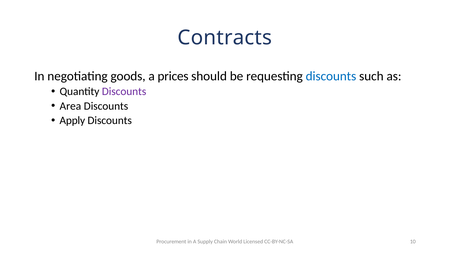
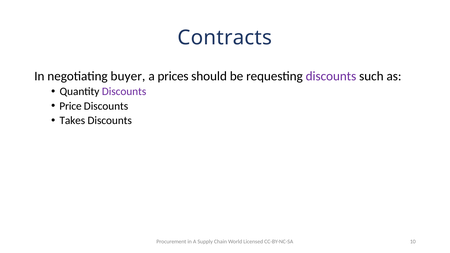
goods: goods -> buyer (128, 76)
discounts colour: blue -> purple (331, 76)
Area: Area -> Price (71, 106)
Apply: Apply -> Takes (72, 121)
